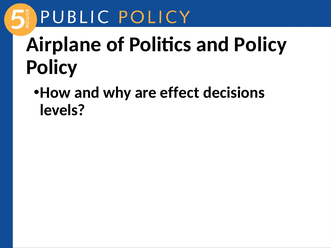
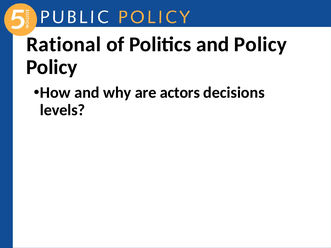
Airplane: Airplane -> Rational (64, 44)
effect: effect -> actors (180, 93)
